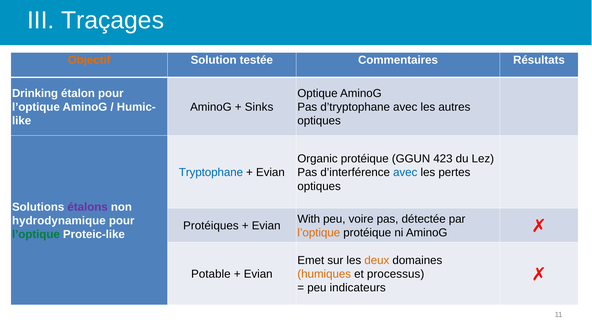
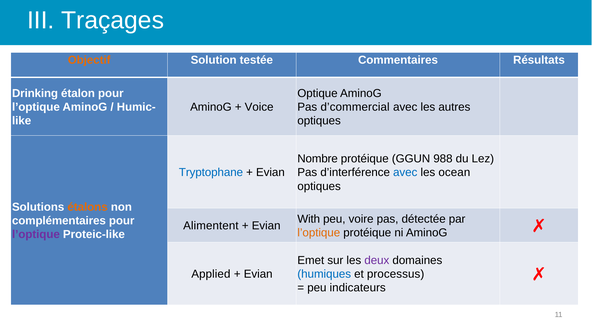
Sinks: Sinks -> Voice (259, 107)
d’tryptophane: d’tryptophane -> d’commercial (355, 107)
Organic: Organic -> Nombre (318, 159)
423: 423 -> 988 (443, 159)
pertes: pertes -> ocean (454, 172)
étalons colour: purple -> orange (88, 207)
hydrodynamique: hydrodynamique -> complémentaires (59, 221)
Protéiques: Protéiques -> Alimentent (211, 226)
l’optique colour: green -> purple (36, 234)
deux colour: orange -> purple (377, 260)
Potable: Potable -> Applied (211, 274)
humiques colour: orange -> blue (324, 274)
